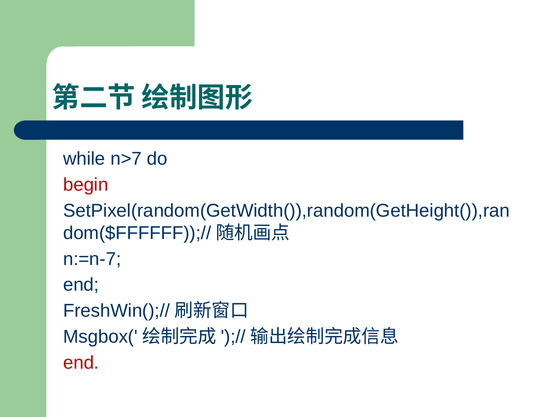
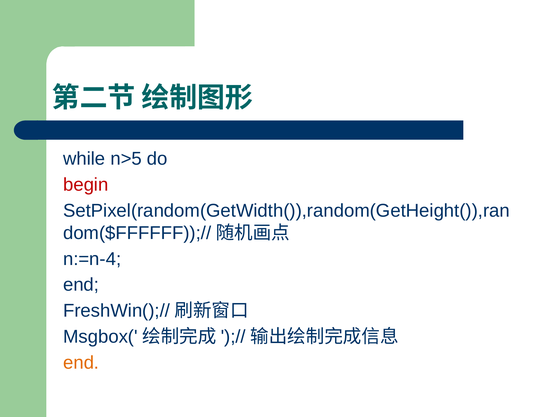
n>7: n>7 -> n>5 (126, 159)
n:=n-7: n:=n-7 -> n:=n-4 (92, 259)
end colour: red -> orange (81, 363)
